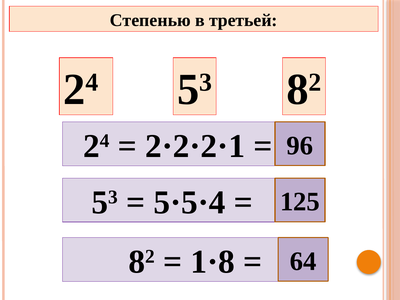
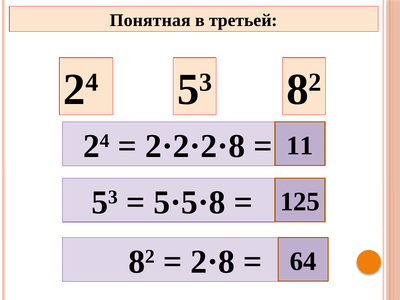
Степенью: Степенью -> Понятная (150, 20)
2·2·2·1: 2·2·2·1 -> 2·2·2·8 (195, 146)
96: 96 -> 11 (300, 146)
5·5·4: 5·5·4 -> 5·5·8 (189, 202)
1·8: 1·8 -> 2·8 (213, 262)
